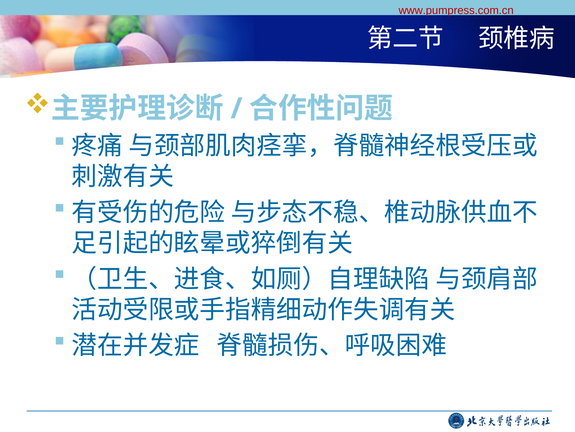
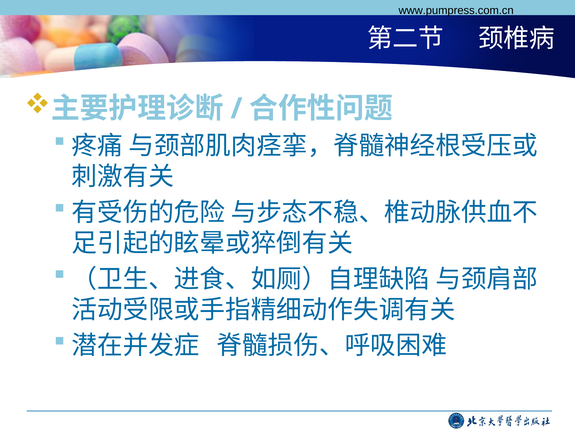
www.pumpress.com.cn colour: red -> black (456, 10)
